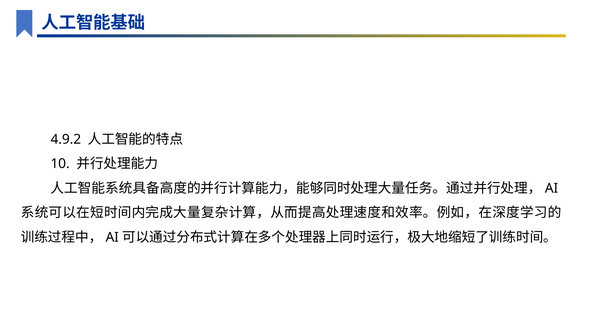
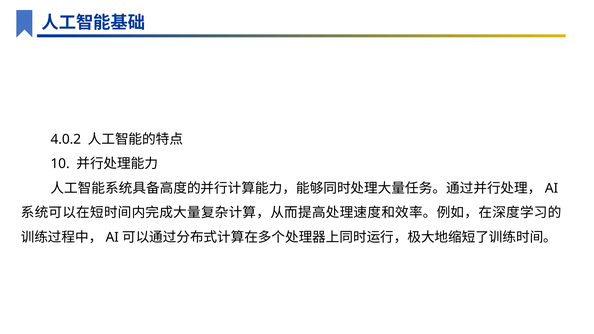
4.9.2: 4.9.2 -> 4.0.2 (66, 139)
